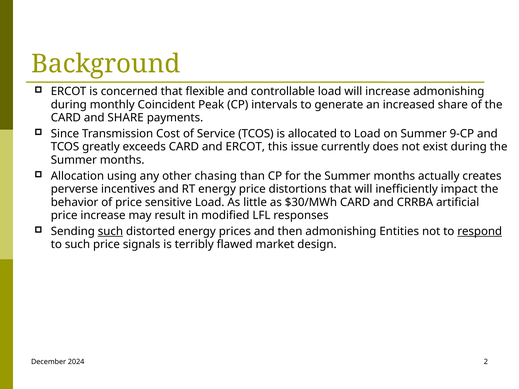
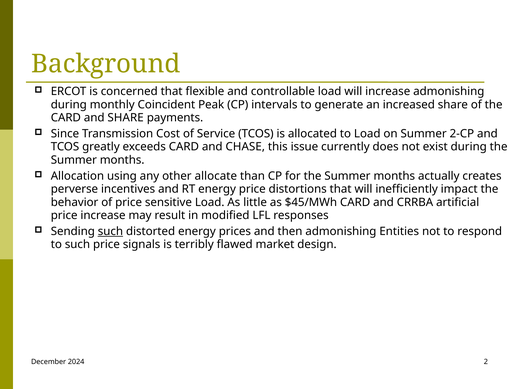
9-CP: 9-CP -> 2-CP (462, 134)
and ERCOT: ERCOT -> CHASE (245, 147)
chasing: chasing -> allocate (216, 176)
$30/MWh: $30/MWh -> $45/MWh (311, 202)
respond underline: present -> none (480, 232)
